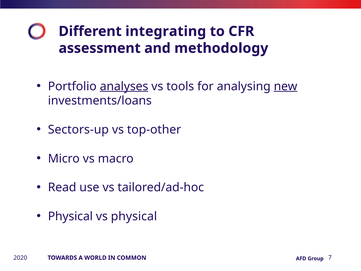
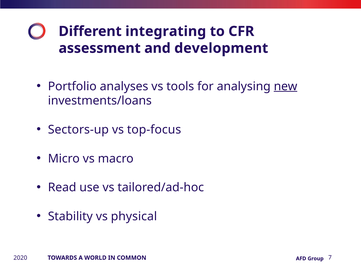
methodology: methodology -> development (221, 48)
analyses underline: present -> none (124, 86)
top-other: top-other -> top-focus (154, 130)
Physical: Physical -> Stability (70, 216)
